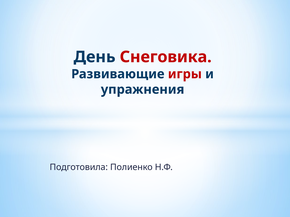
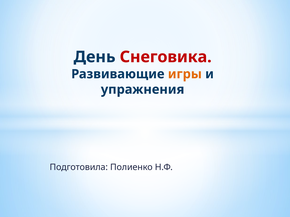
игры colour: red -> orange (185, 74)
